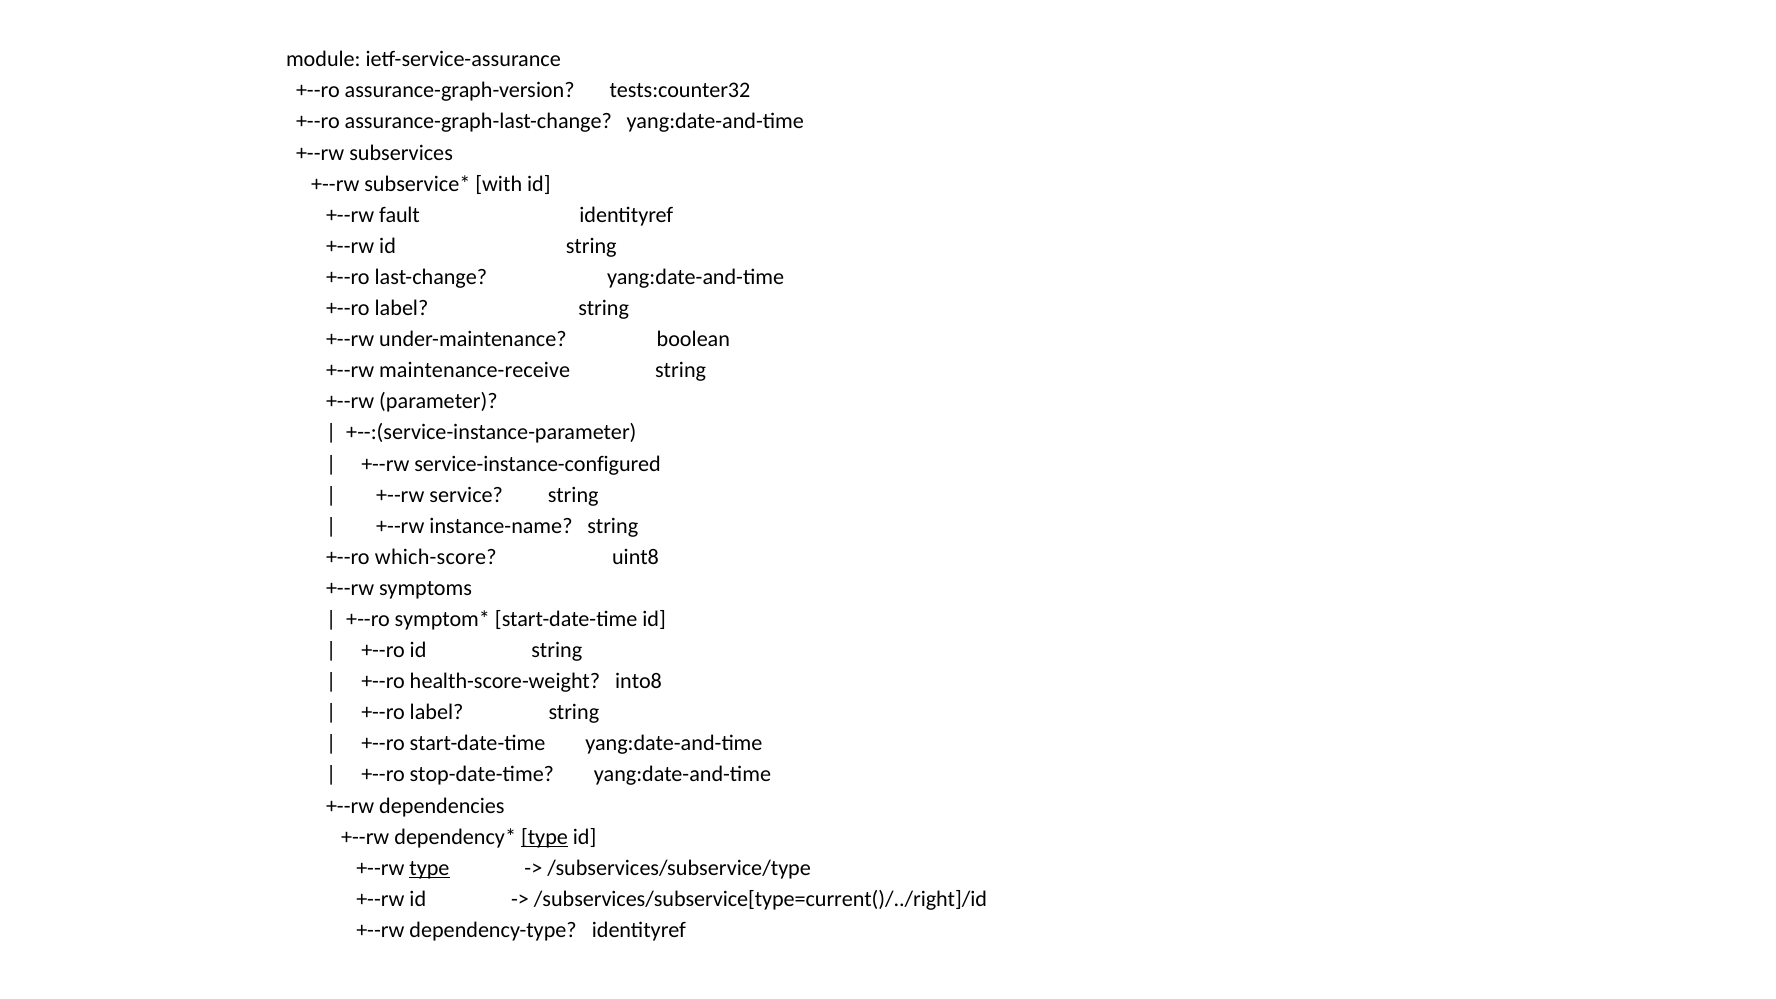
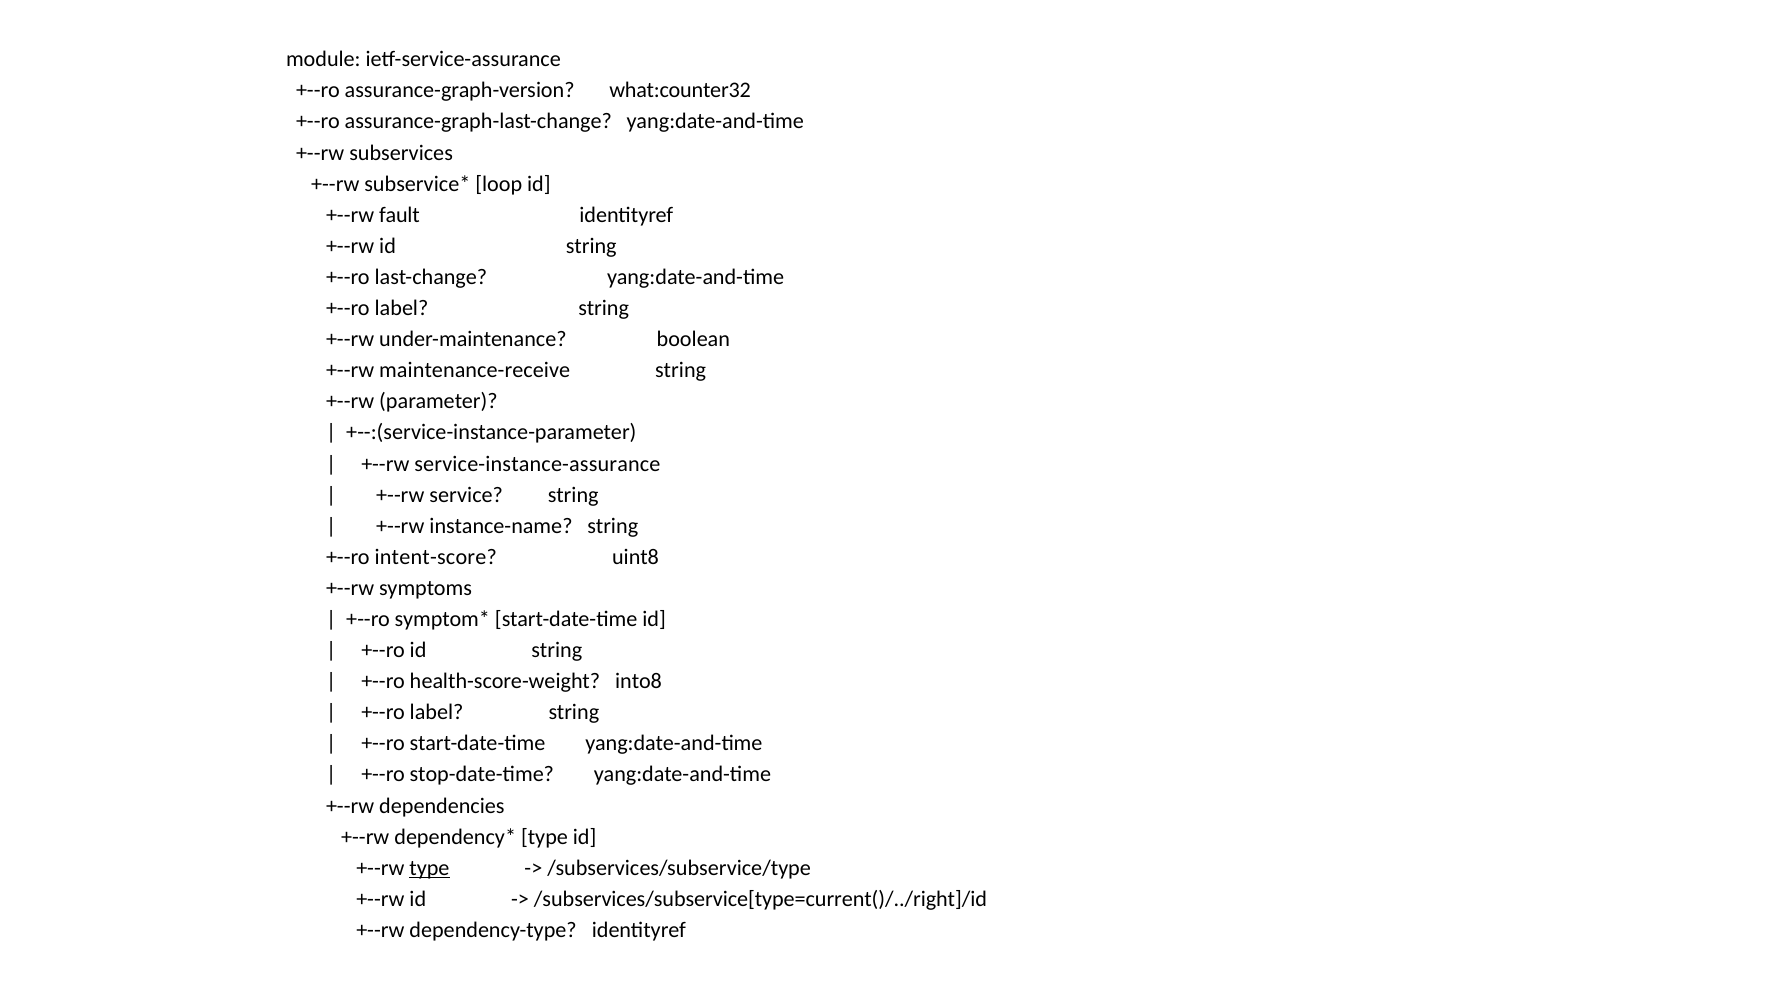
tests:counter32: tests:counter32 -> what:counter32 (680, 91)
with: with -> loop (499, 184)
service-instance-configured: service-instance-configured -> service-instance-assurance (537, 464)
which-score: which-score -> intent-score (436, 557)
type underline: present -> none (544, 837)
